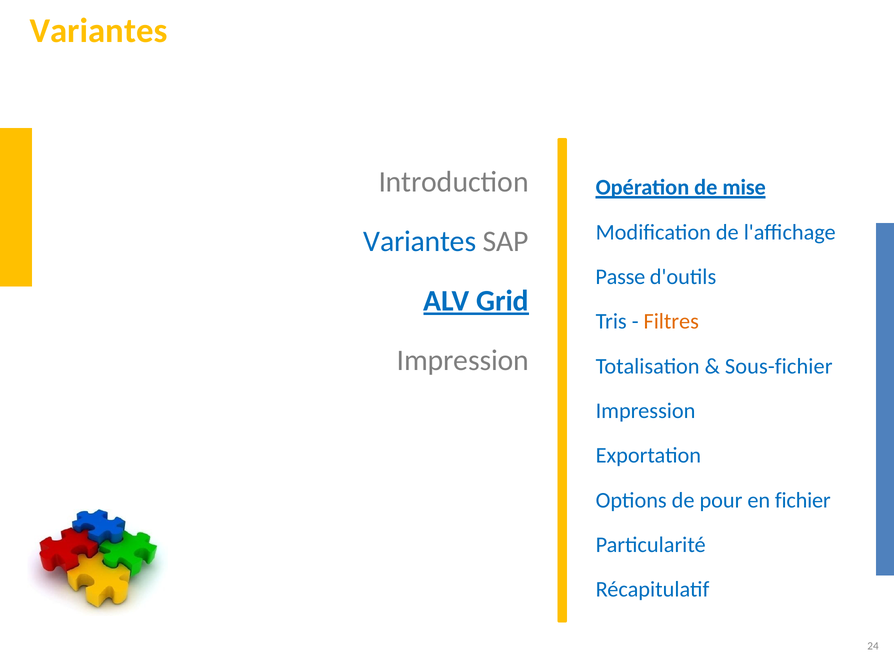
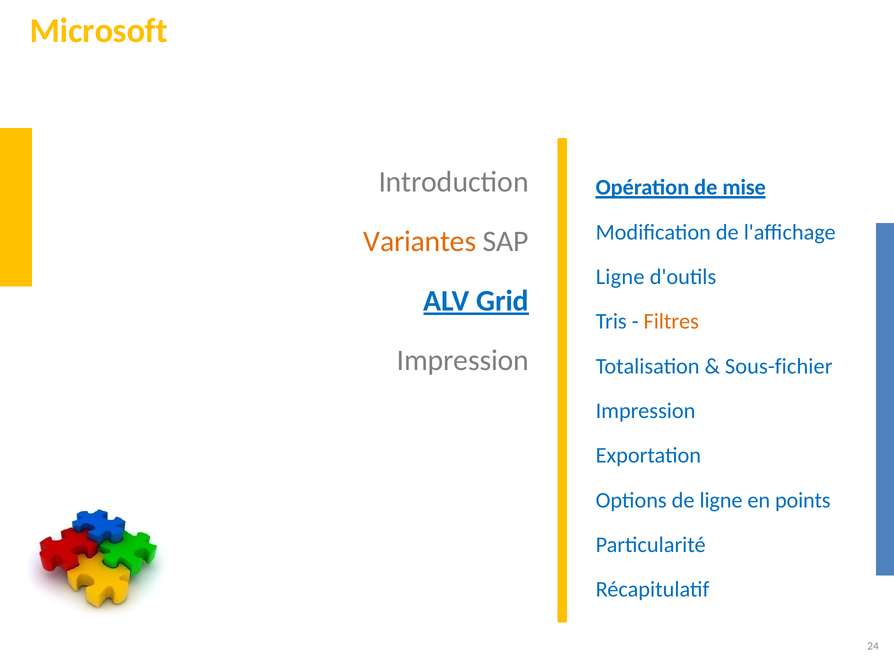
Variantes: Variantes -> Microsoft (99, 31)
Variantes colour: blue -> orange (420, 242)
Passe: Passe -> Ligne (620, 277)
de pour: pour -> ligne (721, 501)
fichier: fichier -> points (803, 501)
